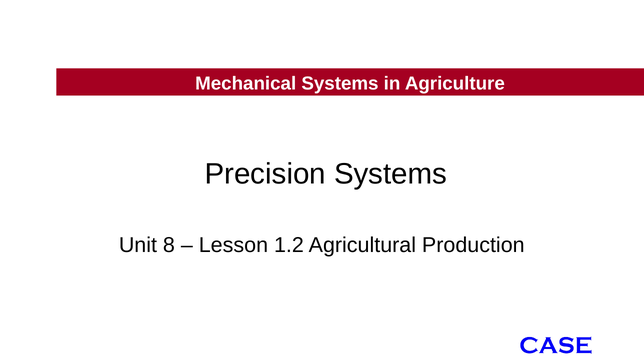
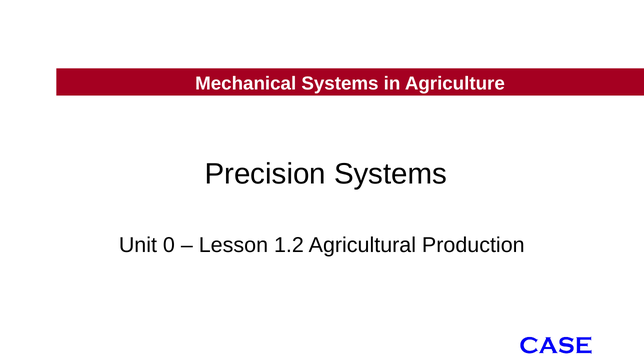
8: 8 -> 0 (169, 245)
